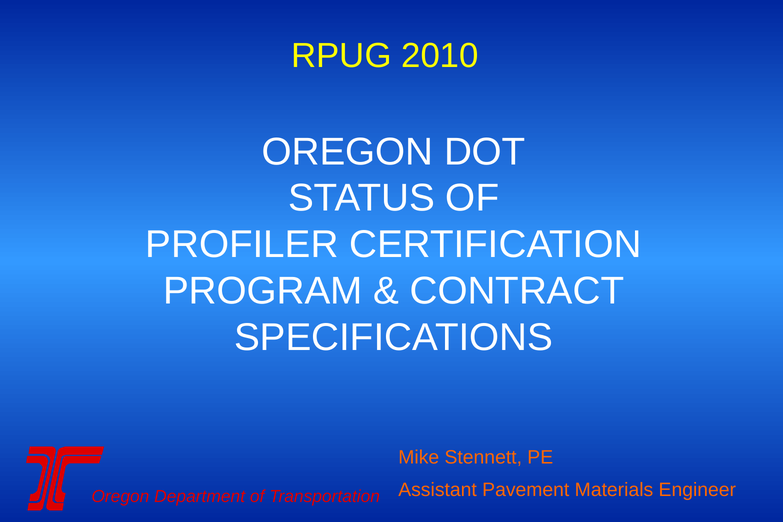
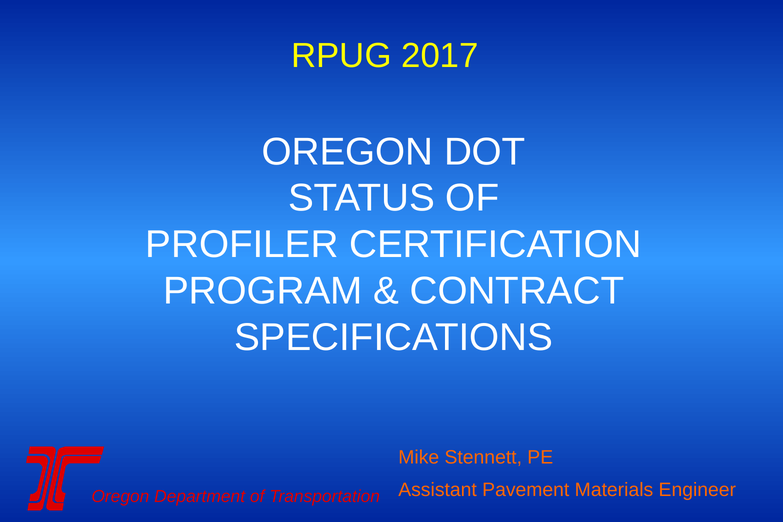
2010: 2010 -> 2017 (440, 56)
